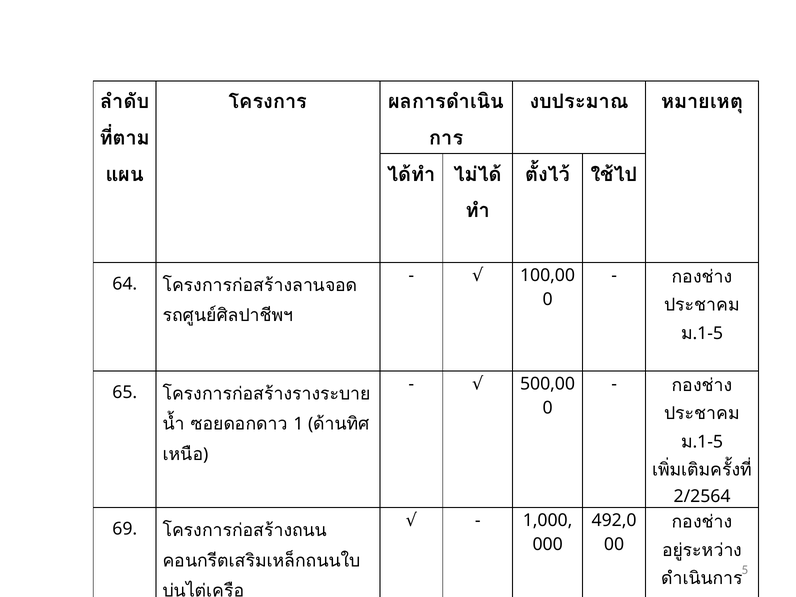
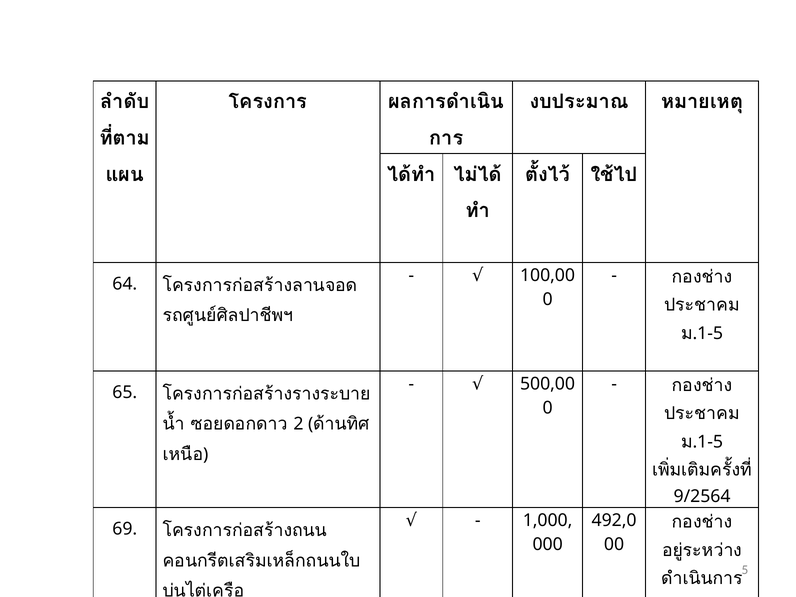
1: 1 -> 2 (299, 424)
2/2564: 2/2564 -> 9/2564 (702, 497)
